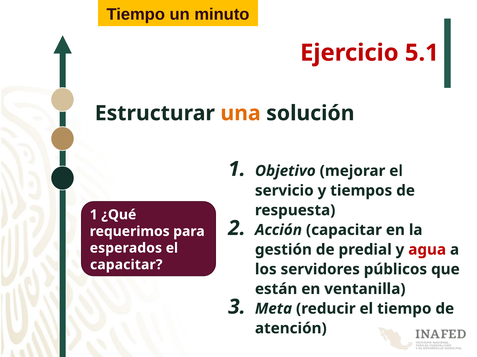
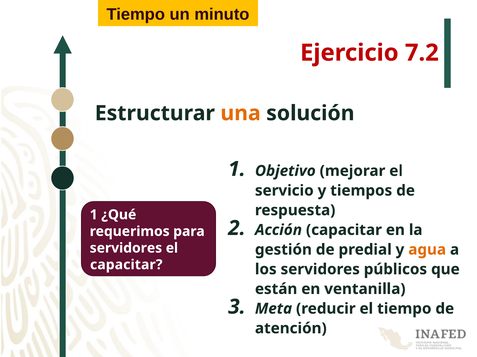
5.1: 5.1 -> 7.2 (422, 53)
esperados: esperados -> servidores (126, 249)
agua colour: red -> orange (427, 250)
